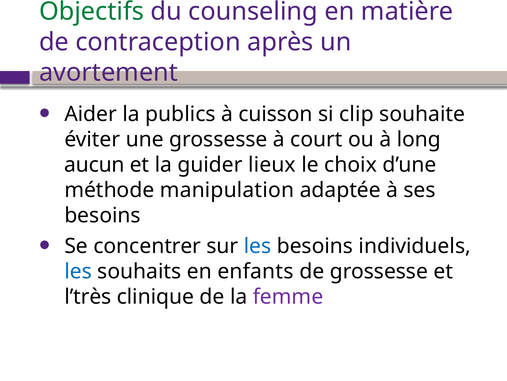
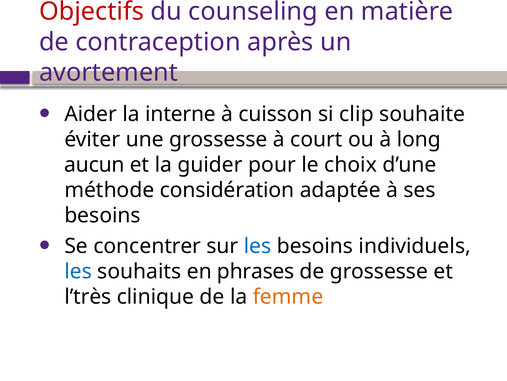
Objectifs colour: green -> red (91, 11)
publics: publics -> interne (181, 114)
lieux: lieux -> pour (272, 165)
manipulation: manipulation -> considération (227, 190)
enfants: enfants -> phrases (256, 271)
femme colour: purple -> orange (288, 296)
